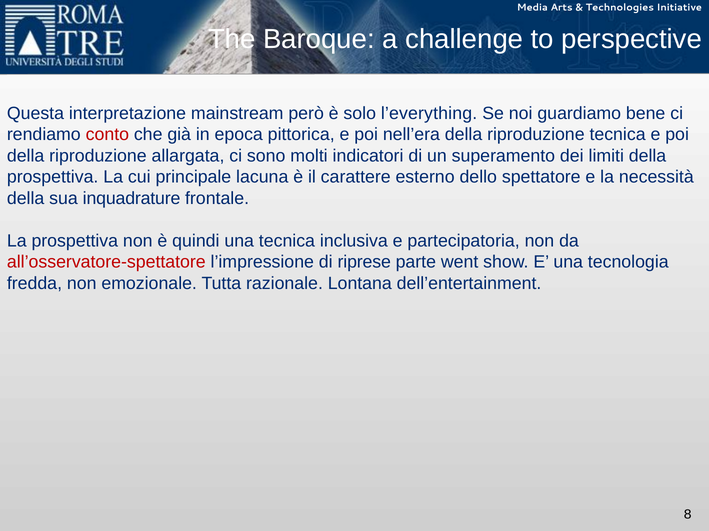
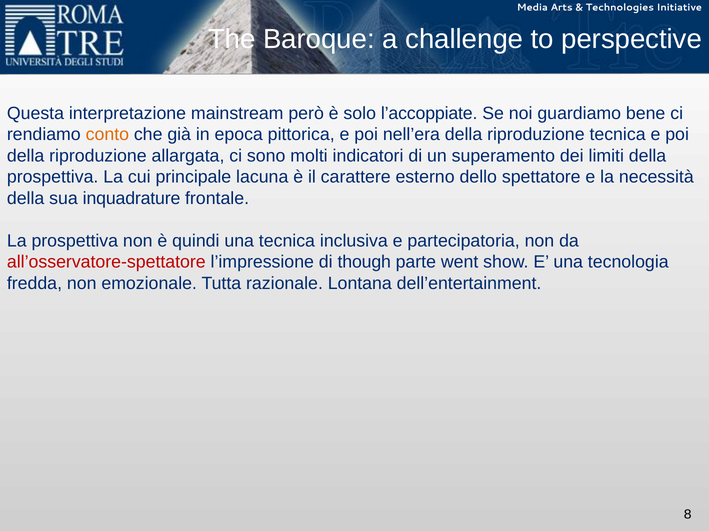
l’everything: l’everything -> l’accoppiate (429, 113)
conto colour: red -> orange (107, 135)
riprese: riprese -> though (364, 262)
